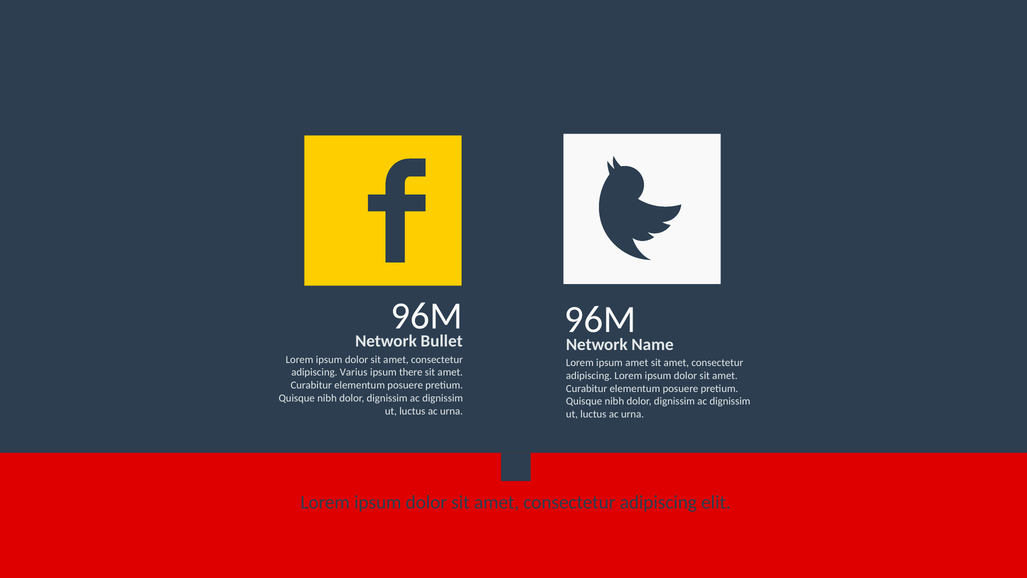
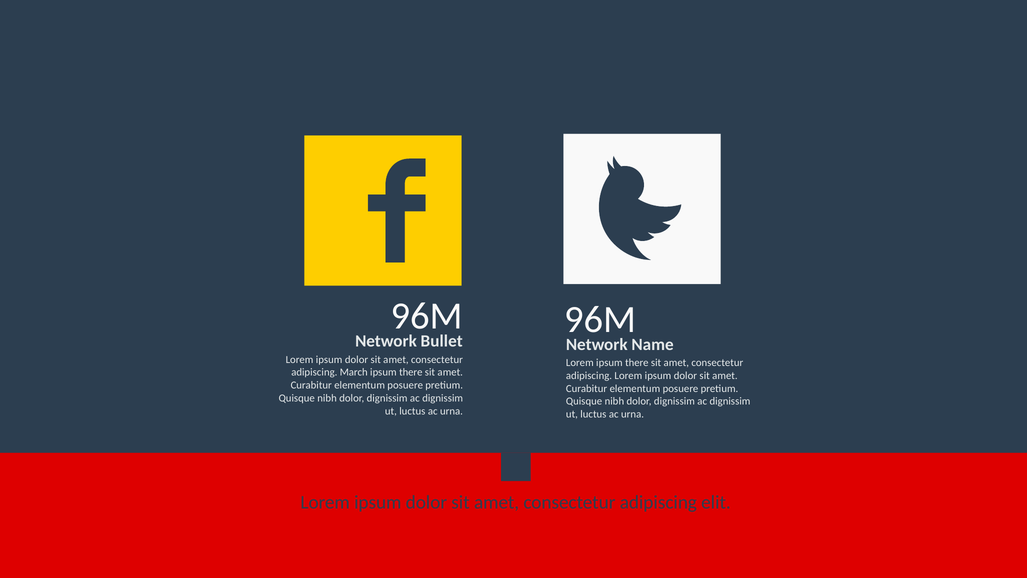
Lorem ipsum amet: amet -> there (637, 363)
Varius: Varius -> March (354, 372)
